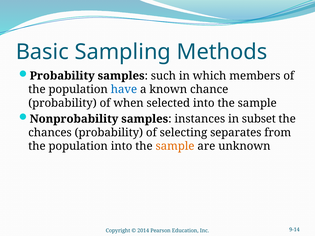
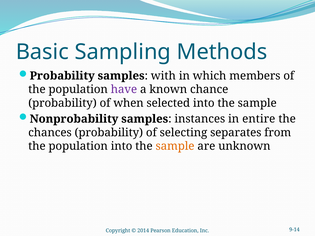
such: such -> with (163, 76)
have colour: blue -> purple (124, 89)
subset: subset -> entire (259, 119)
